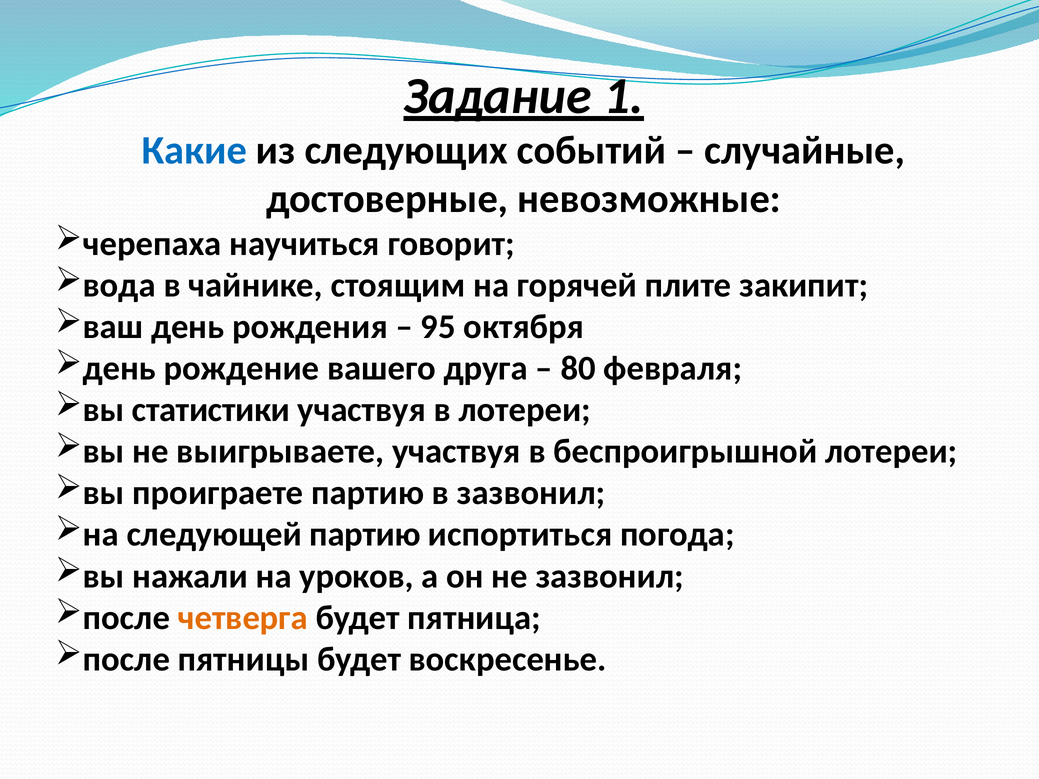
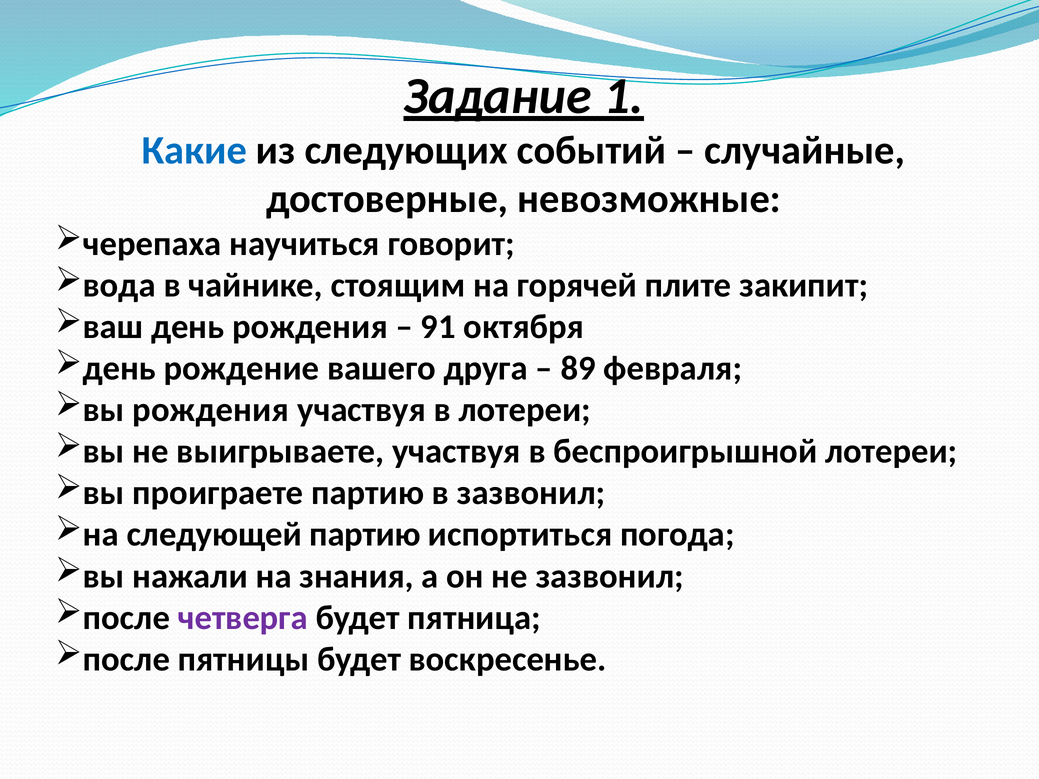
95: 95 -> 91 (438, 327)
80: 80 -> 89 (578, 368)
вы статистики: статистики -> рождения (211, 410)
уроков: уроков -> знания (357, 576)
четверга colour: orange -> purple (243, 618)
